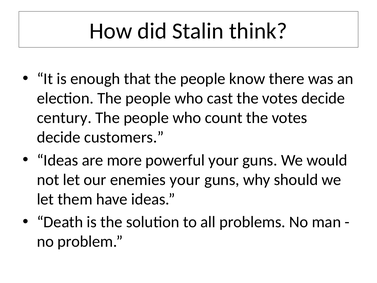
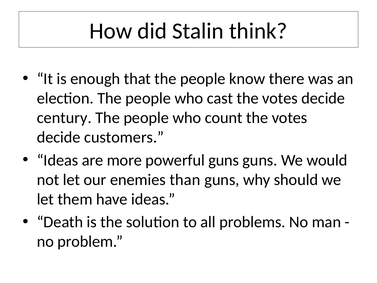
powerful your: your -> guns (224, 160)
enemies your: your -> than (185, 180)
